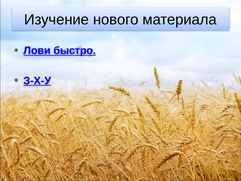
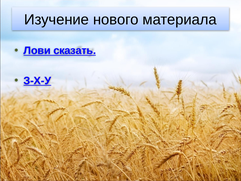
быстро: быстро -> сказать (75, 51)
